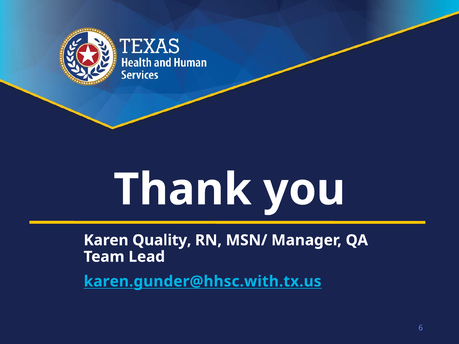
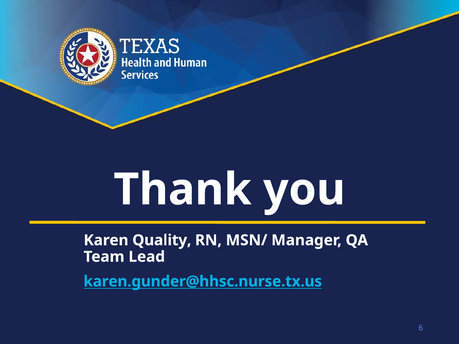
karen.gunder@hhsc.with.tx.us: karen.gunder@hhsc.with.tx.us -> karen.gunder@hhsc.nurse.tx.us (203, 282)
